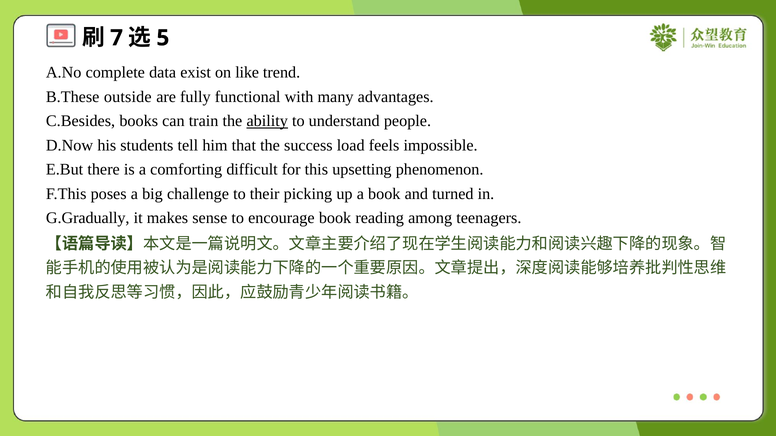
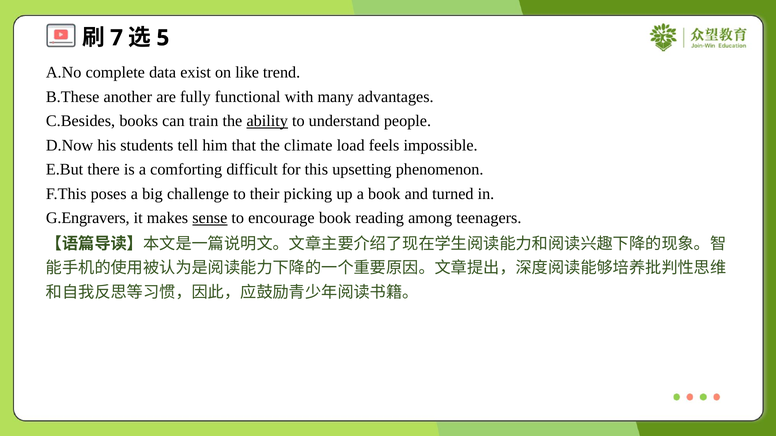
outside: outside -> another (128, 97)
success: success -> climate (308, 145)
G.Gradually: G.Gradually -> G.Engravers (88, 218)
sense underline: none -> present (210, 218)
